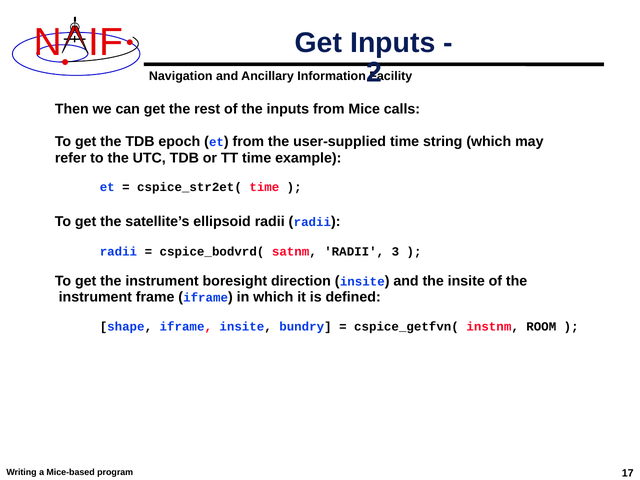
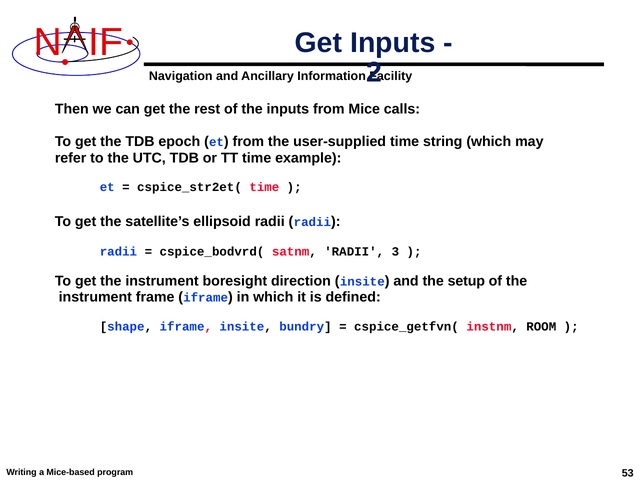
the insite: insite -> setup (466, 281)
17: 17 -> 53 (628, 473)
